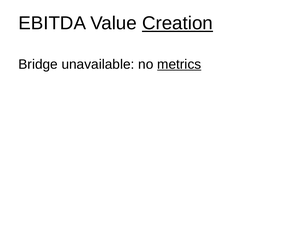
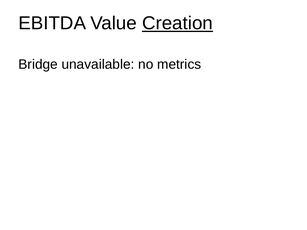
metrics underline: present -> none (179, 64)
